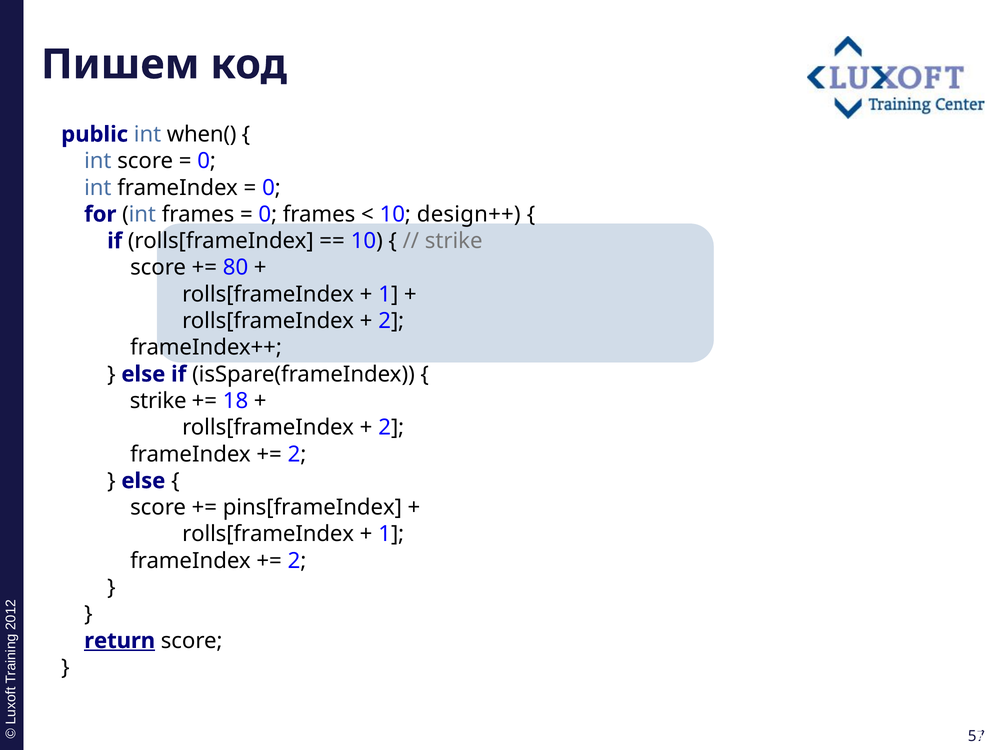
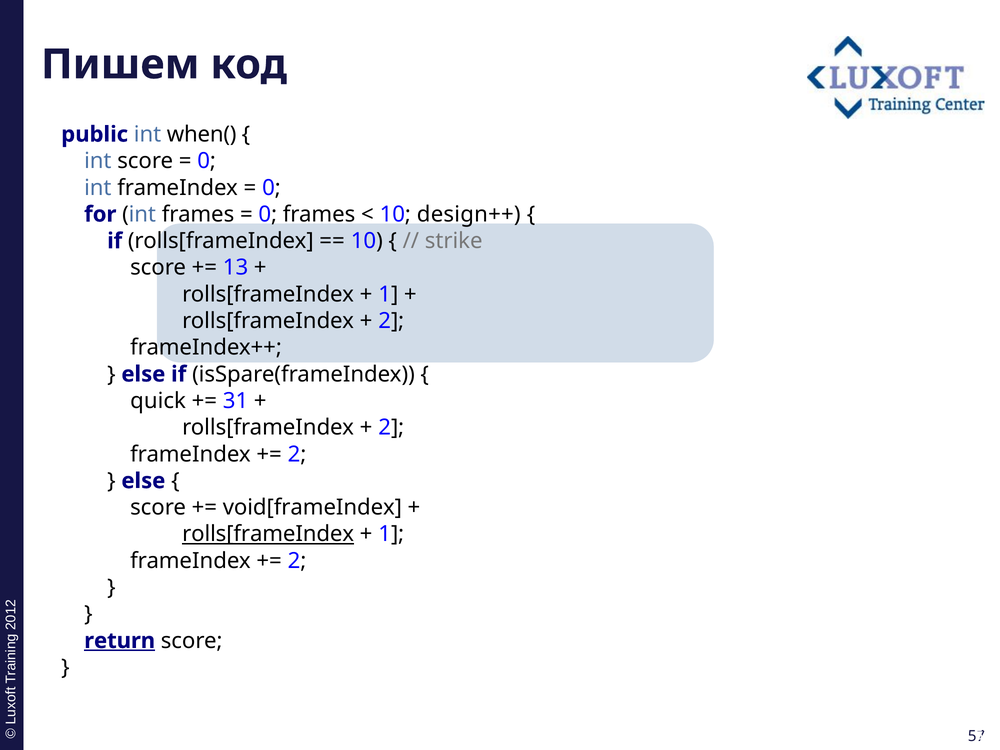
80: 80 -> 13 (236, 268)
strike: strike -> quick (158, 401)
18: 18 -> 31 (236, 401)
pins[frameIndex: pins[frameIndex -> void[frameIndex (312, 508)
rolls[frameIndex underline: none -> present (268, 534)
